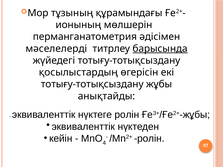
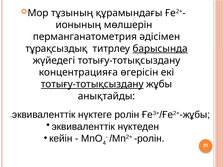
мәселелерді: мәселелерді -> тұрақсыздық (56, 49)
қосылыстардың: қосылыстардың -> концентрацияға (78, 72)
тотығу-тотықсыздану underline: none -> present (92, 84)
